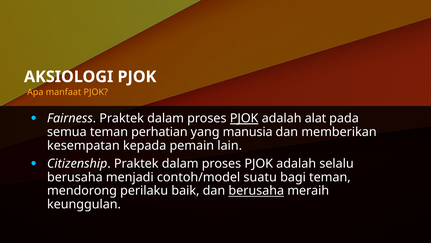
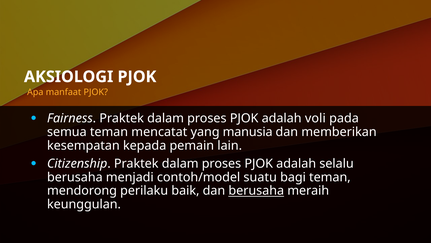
PJOK underline: present -> none (244, 118)
alat: alat -> voli (315, 118)
perhatian: perhatian -> mencatat (159, 132)
